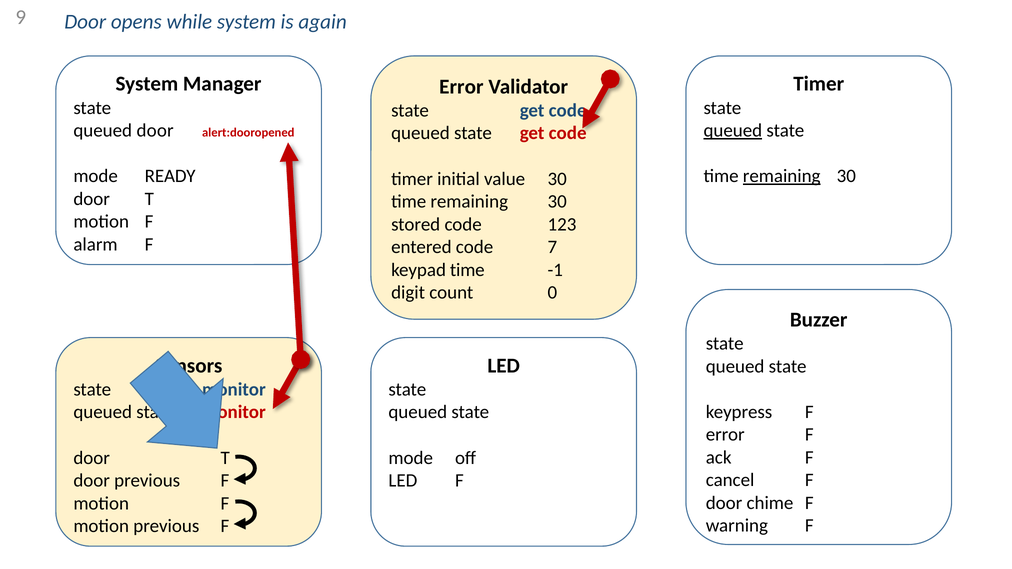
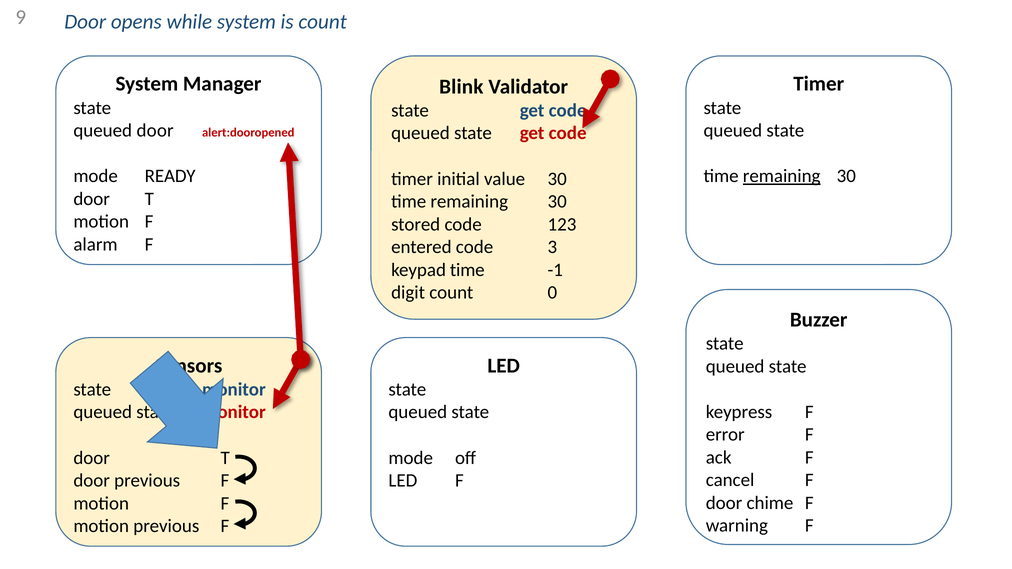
is again: again -> count (323, 22)
Error: Error -> Blink (461, 87)
queued underline: present -> none (733, 131)
7: 7 -> 3 (552, 247)
